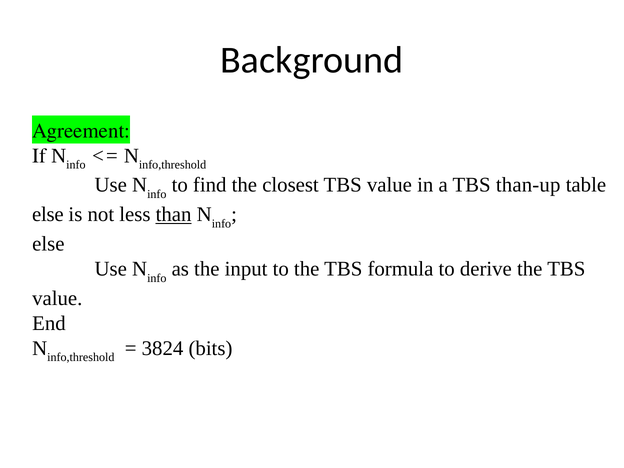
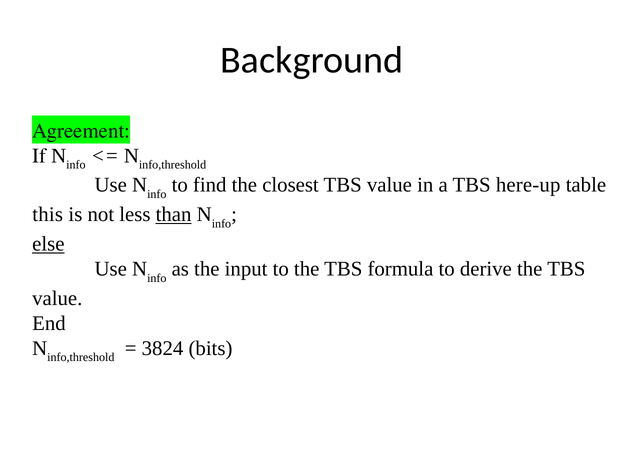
than-up: than-up -> here-up (528, 185)
else: else -> this (48, 215)
else underline: none -> present (48, 244)
